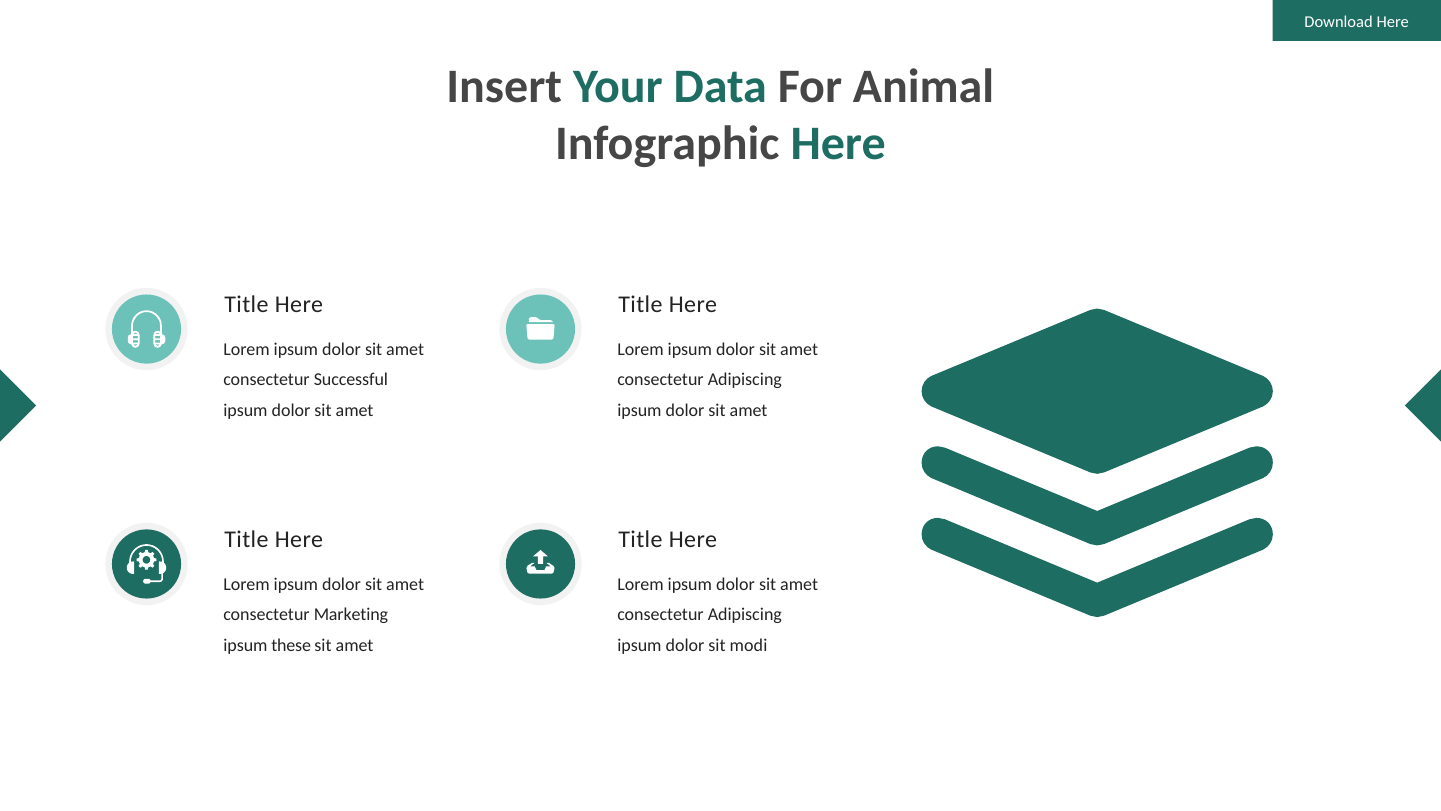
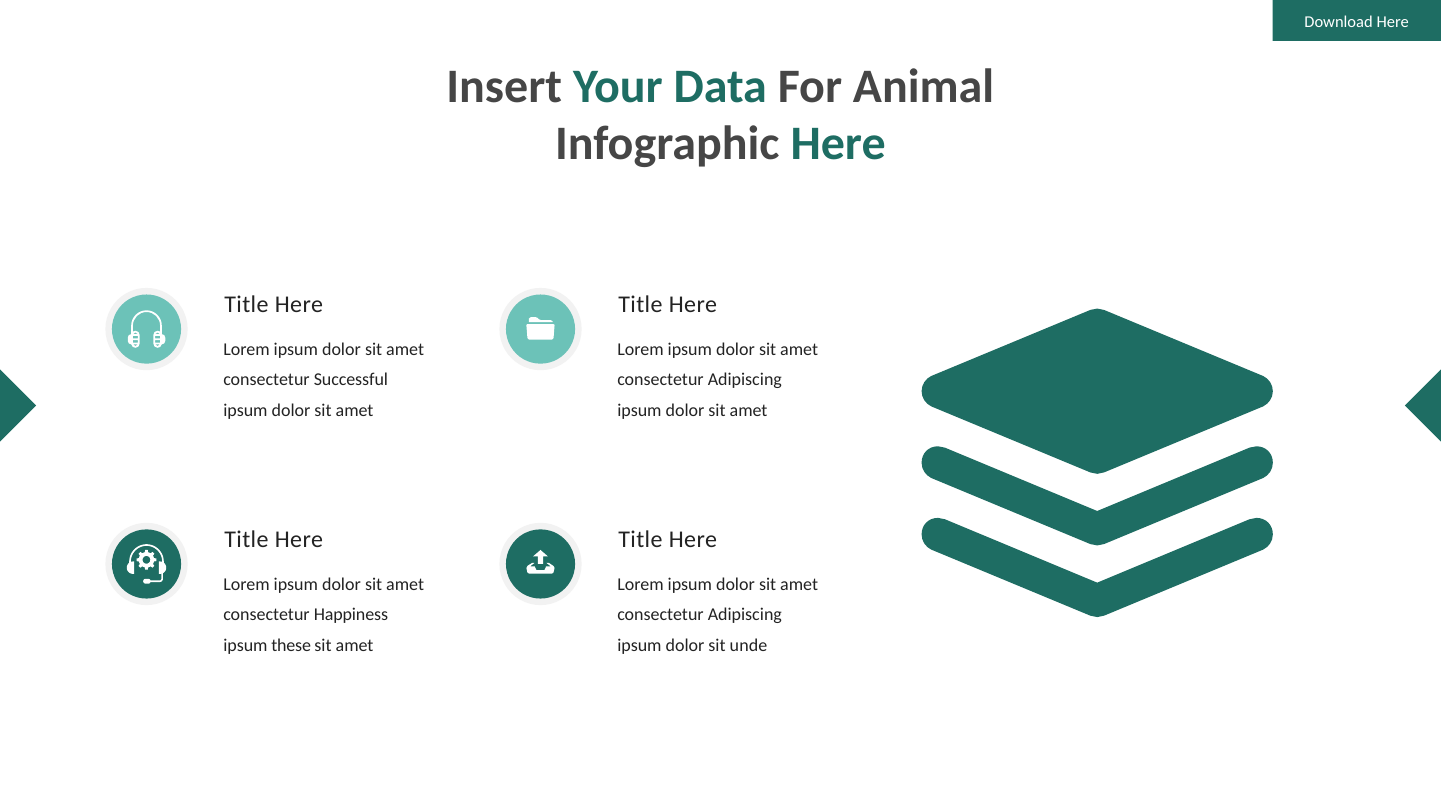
Marketing: Marketing -> Happiness (351, 615)
modi: modi -> unde (749, 645)
